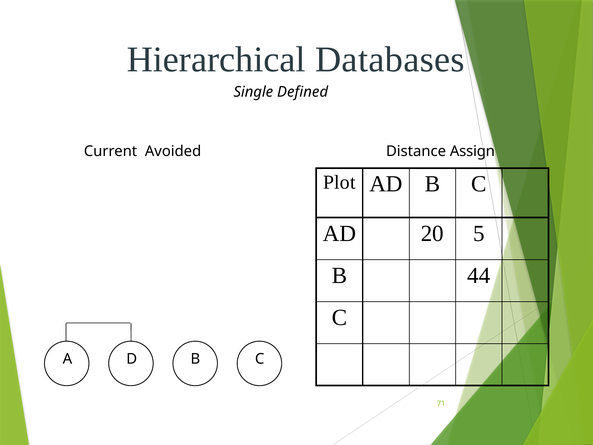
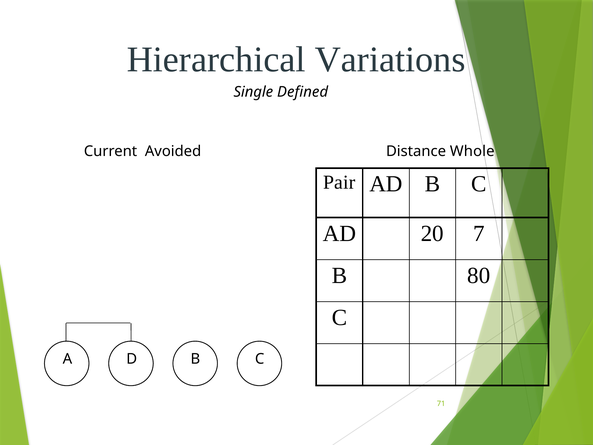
Databases: Databases -> Variations (390, 59)
Assign: Assign -> Whole (472, 151)
Plot: Plot -> Pair (339, 182)
5: 5 -> 7 (479, 233)
44: 44 -> 80 (479, 275)
